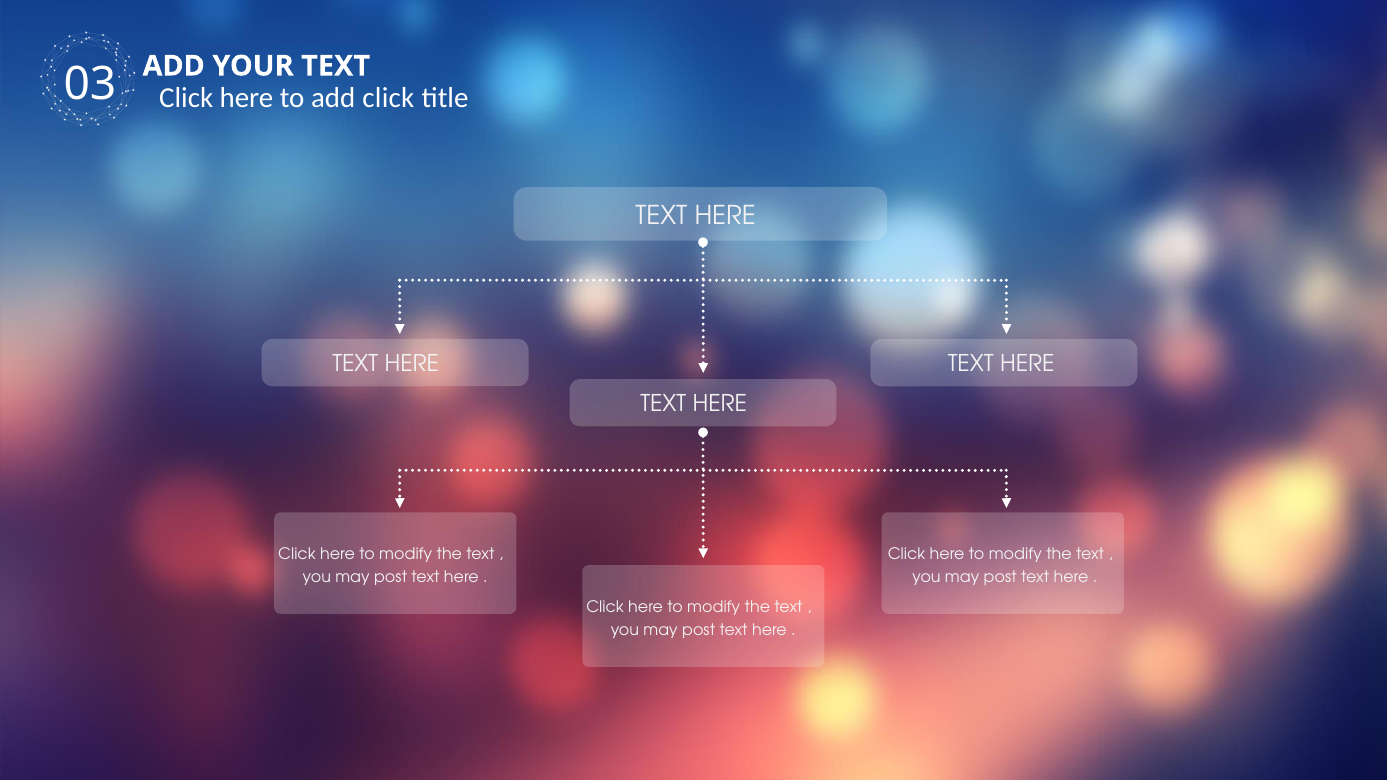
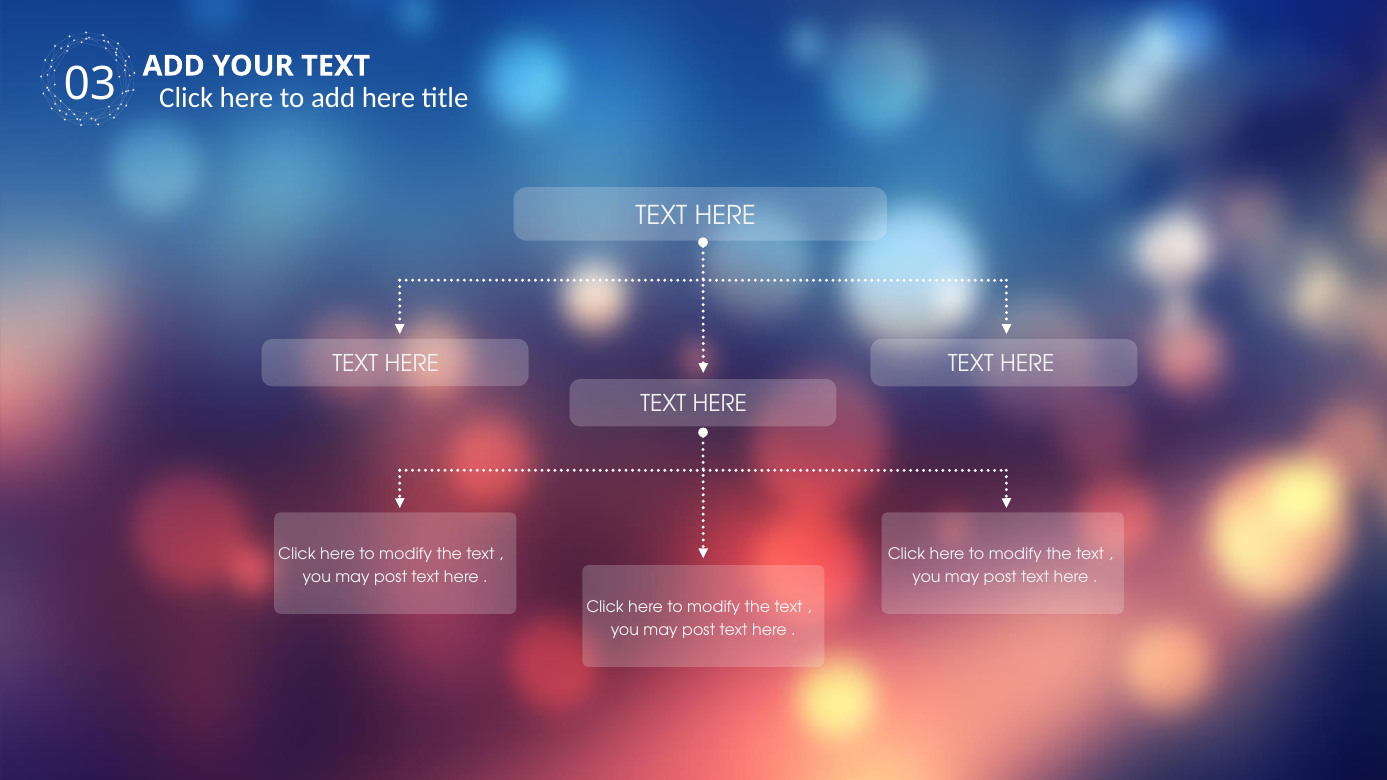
add click: click -> here (389, 98)
